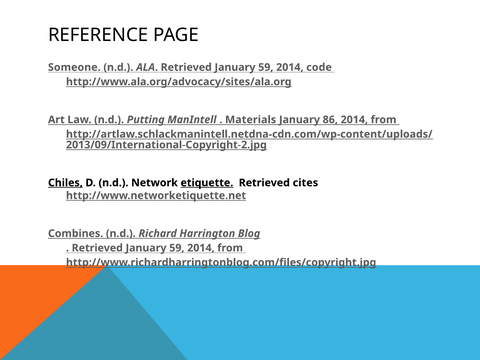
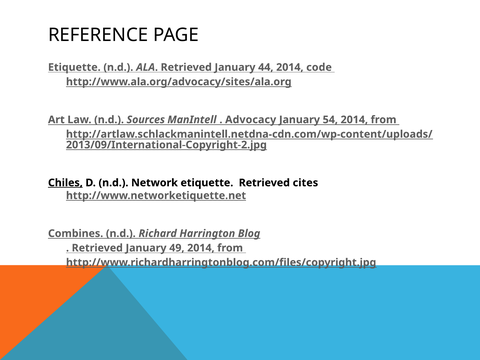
Someone: Someone -> Etiquette (74, 67)
ALA Retrieved January 59: 59 -> 44 (266, 67)
Putting: Putting -> Sources (146, 120)
Materials: Materials -> Advocacy (251, 120)
86: 86 -> 54 (330, 120)
etiquette underline: present -> none (207, 183)
59: 59 -> 49 (177, 248)
